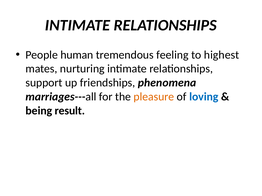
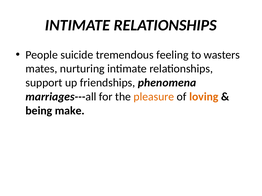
human: human -> suicide (77, 55)
highest: highest -> wasters (222, 55)
loving colour: blue -> orange (204, 97)
result: result -> make (70, 111)
